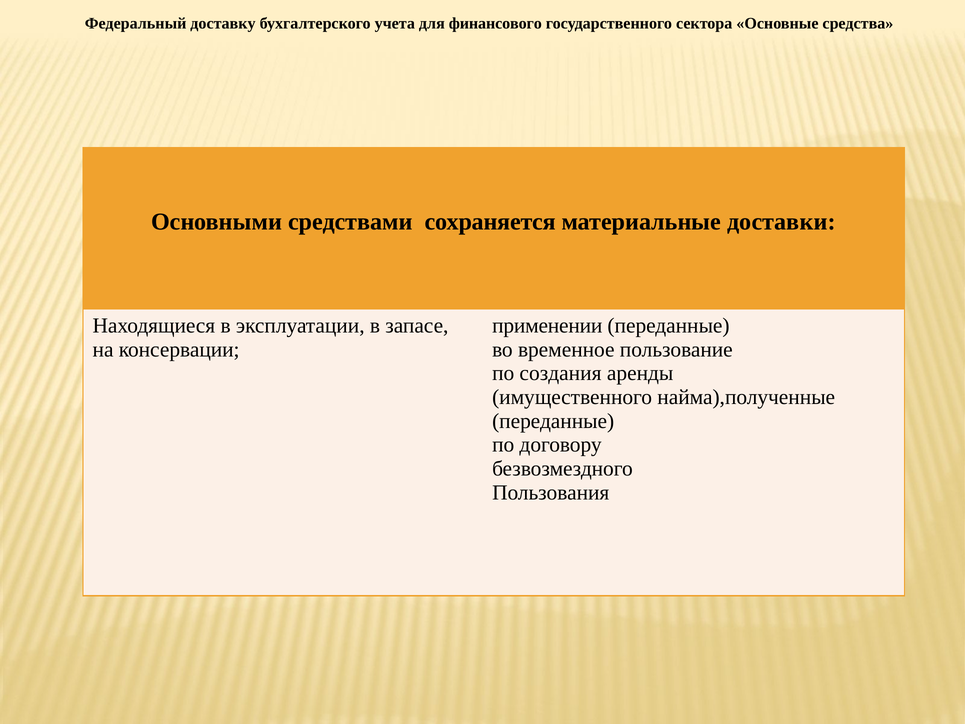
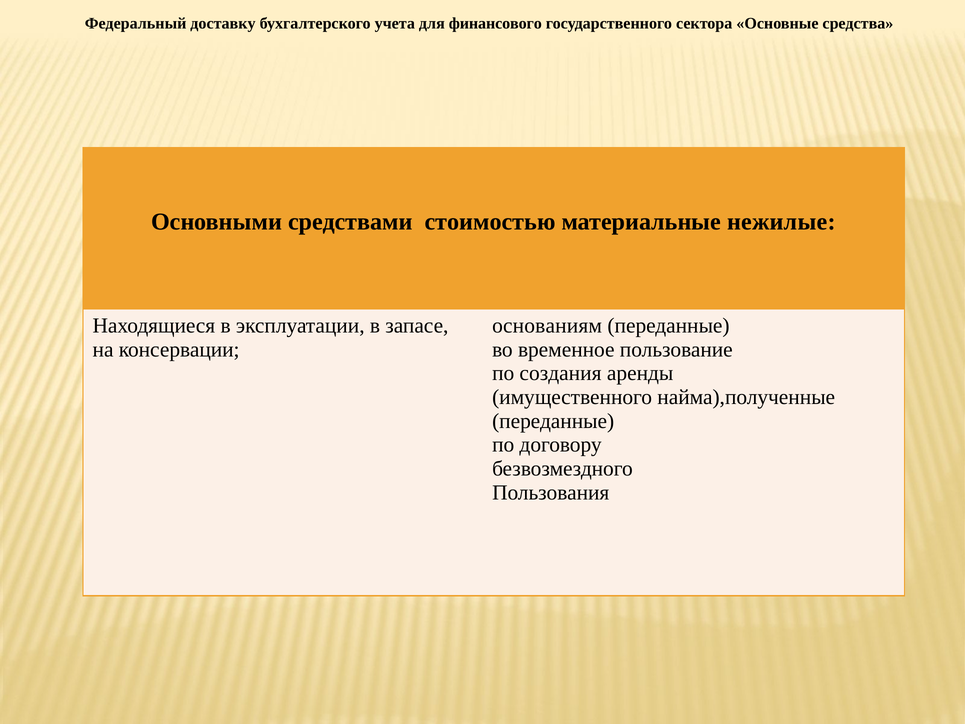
сохраняется: сохраняется -> стоимостью (490, 222)
доставки: доставки -> нежилые (781, 222)
применении: применении -> основаниям (547, 326)
